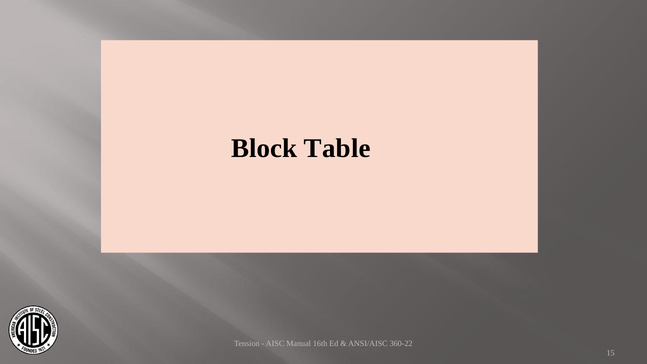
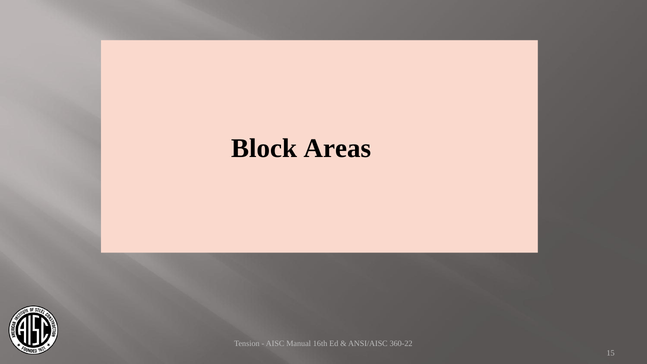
Table: Table -> Areas (337, 148)
